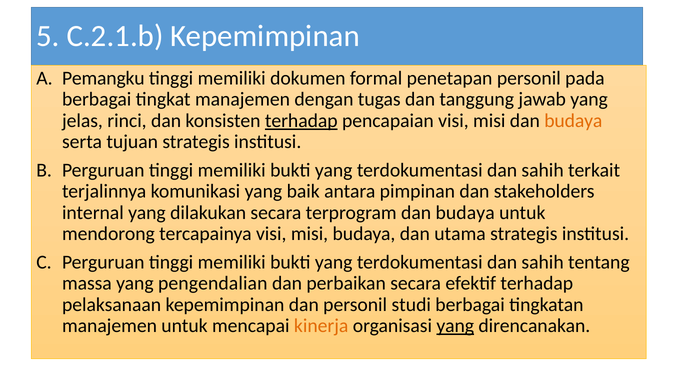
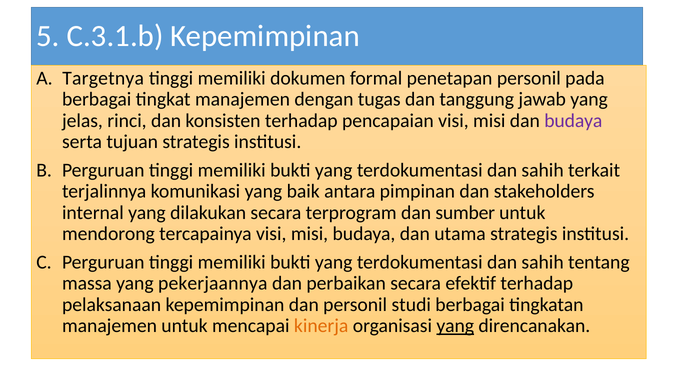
C.2.1.b: C.2.1.b -> C.3.1.b (115, 36)
Pemangku: Pemangku -> Targetnya (103, 78)
terhadap underline: present -> none (301, 121)
budaya colour: orange -> purple (573, 121)
terprogram dan budaya: budaya -> sumber (465, 213)
pengendalian: pengendalian -> pekerjaannya (213, 283)
